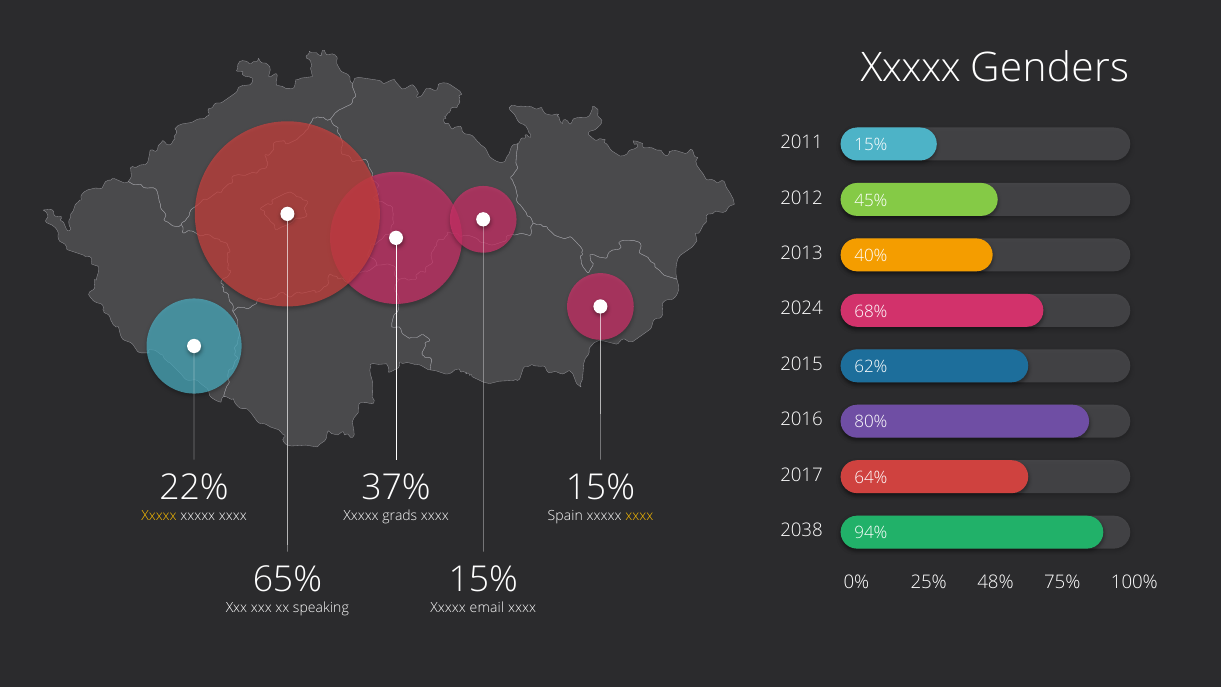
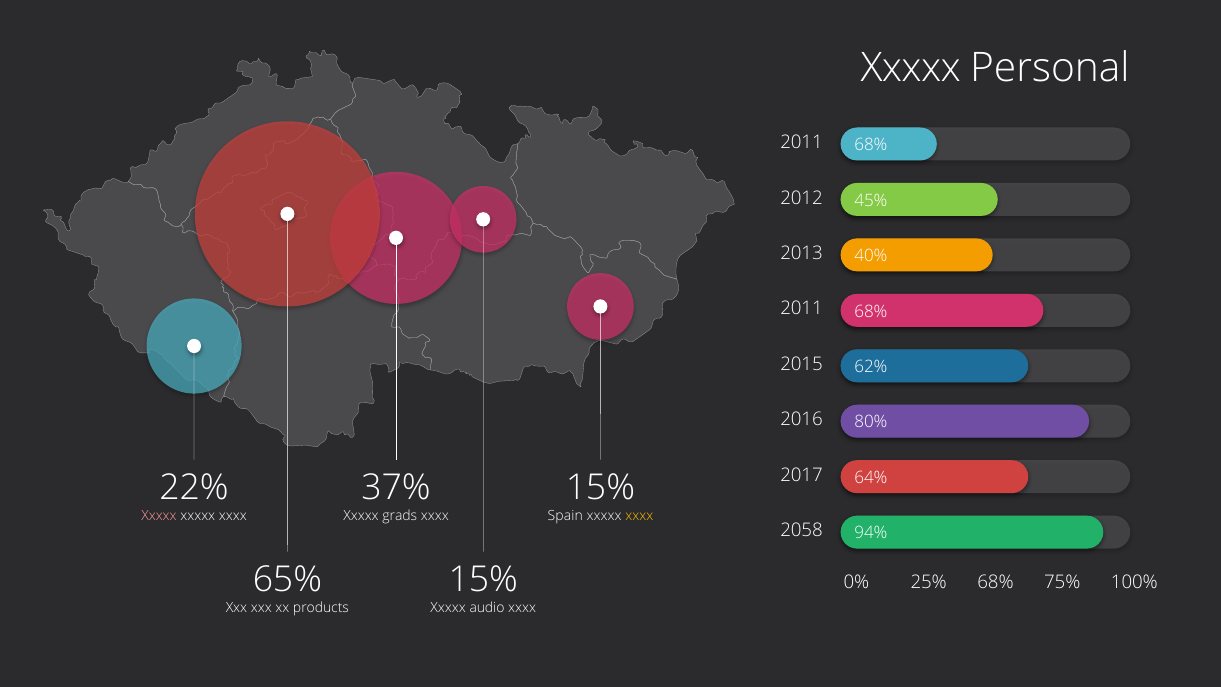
Genders: Genders -> Personal (1050, 68)
15%: 15% -> 68% (871, 145)
2024: 2024 -> 2011 (802, 309)
Xxxxx colour: yellow -> pink (159, 516)
2038: 2038 -> 2058 (802, 530)
48%: 48% -> 68% (995, 582)
speaking: speaking -> products (321, 608)
email: email -> audio (487, 608)
